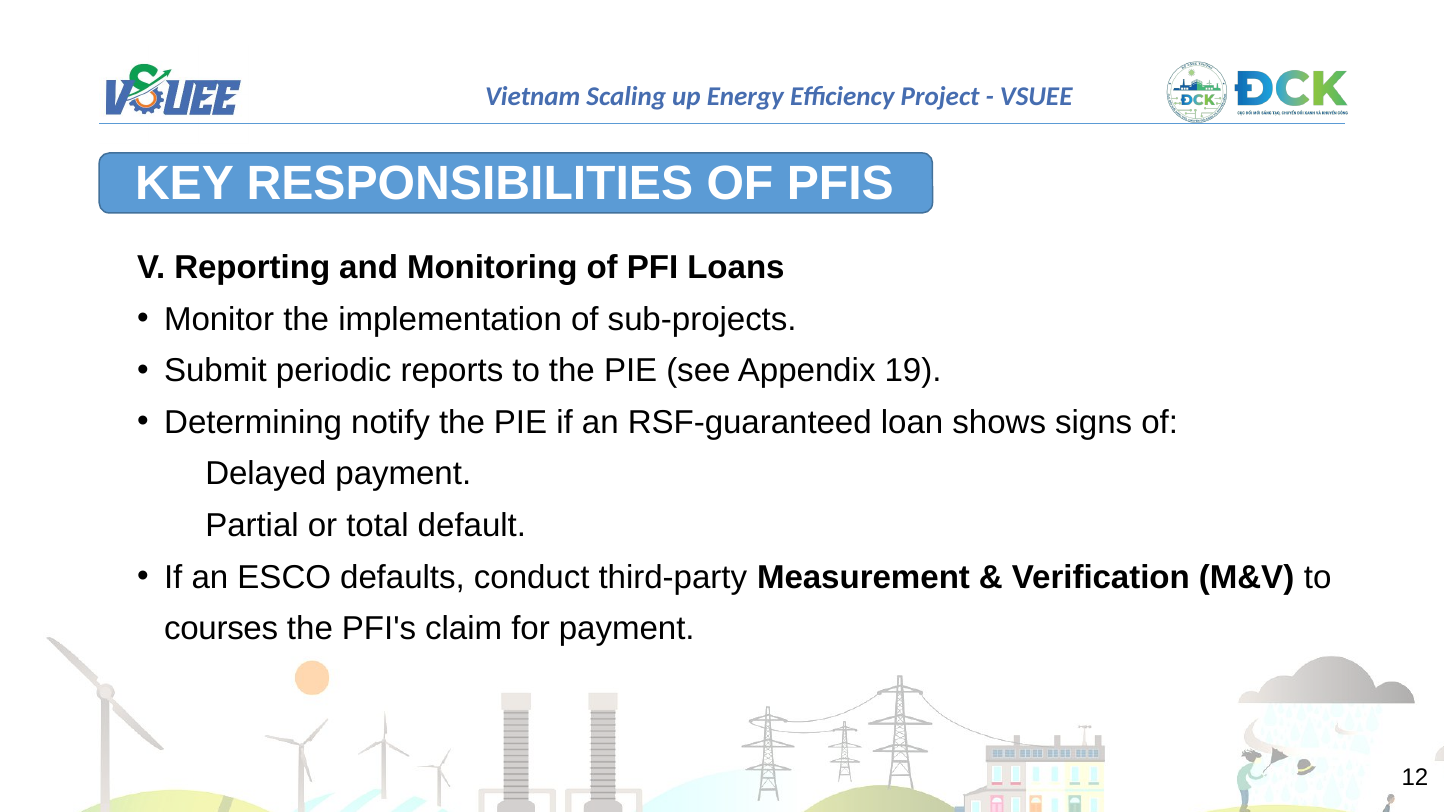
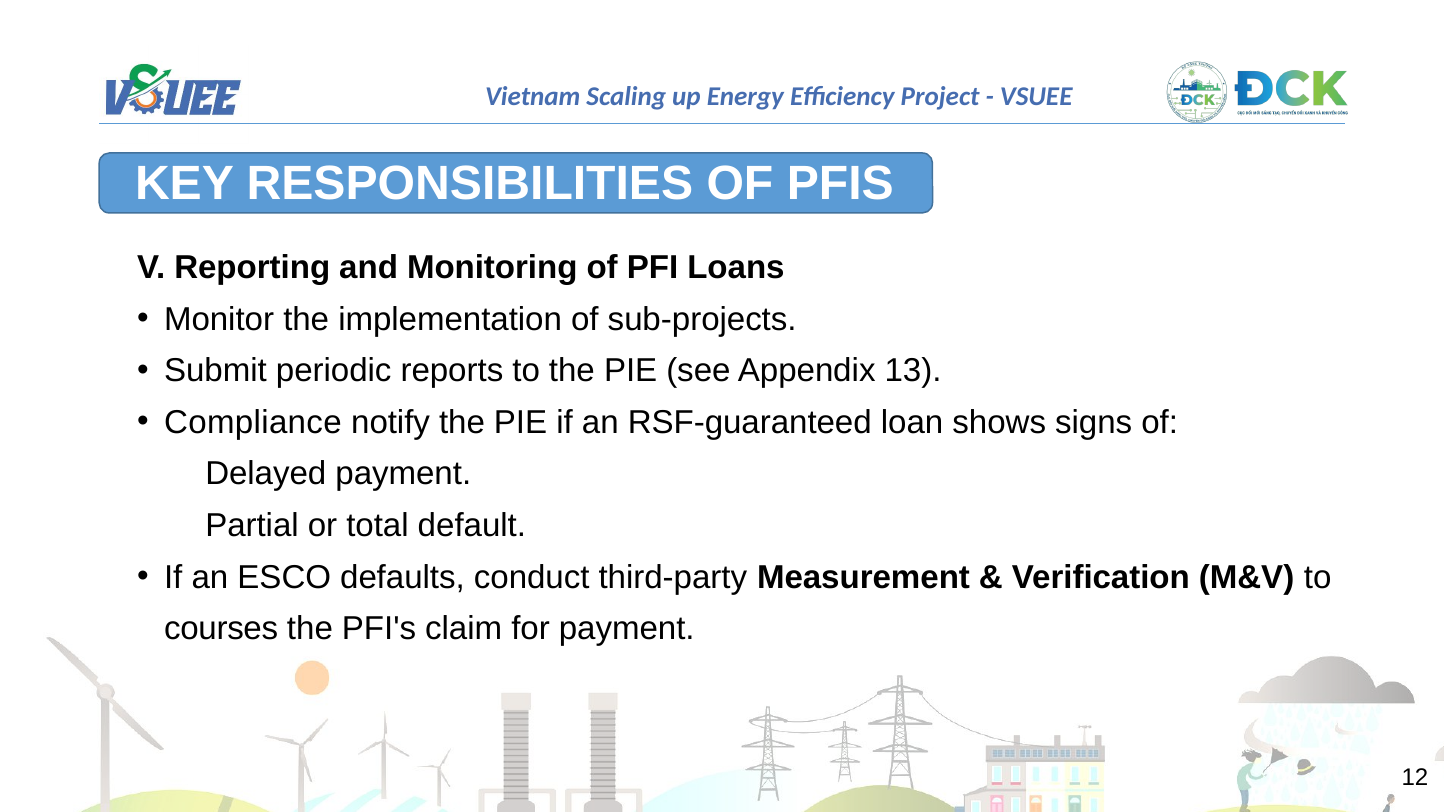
19: 19 -> 13 (913, 371)
Determining: Determining -> Compliance (253, 423)
